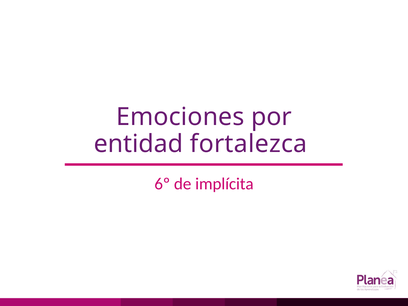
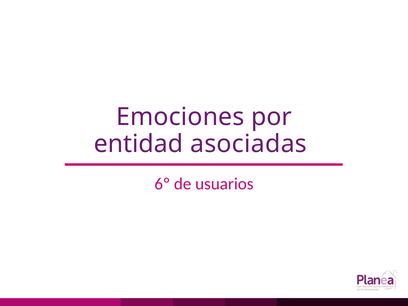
fortalezca: fortalezca -> asociadas (249, 144)
implícita: implícita -> usuarios (224, 184)
